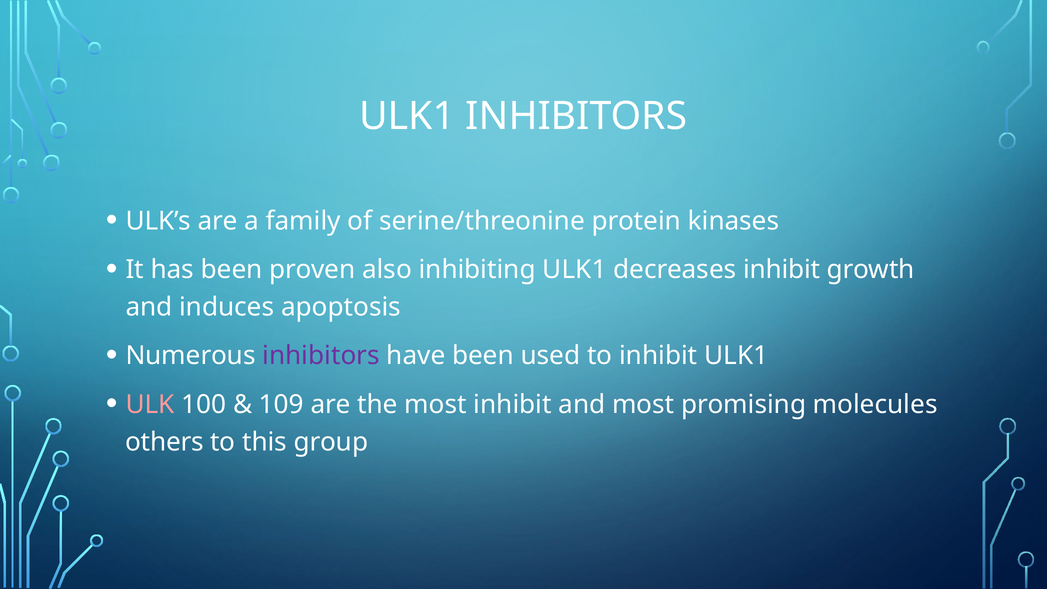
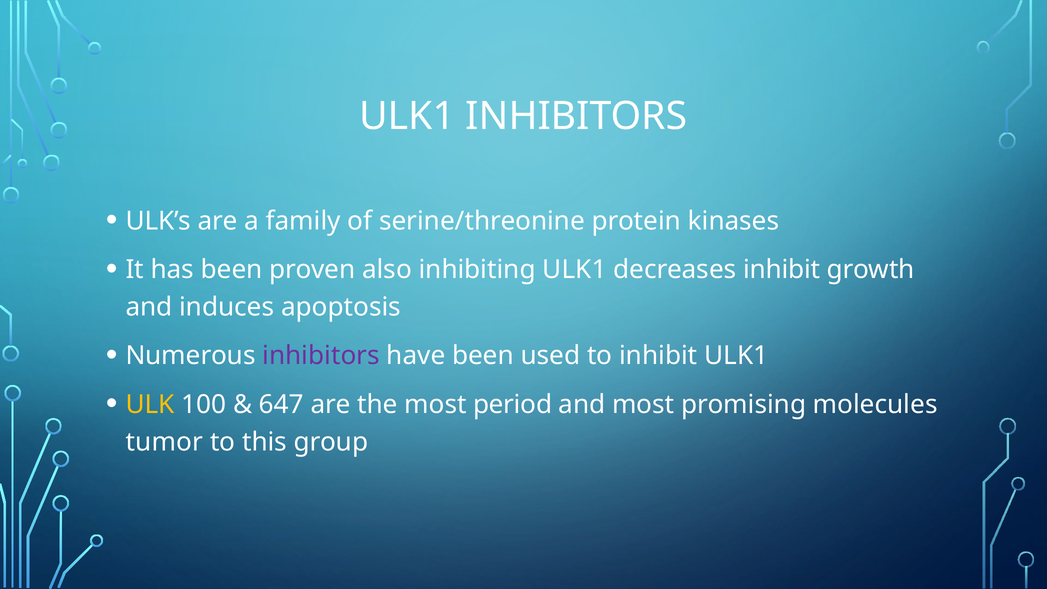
ULK colour: pink -> yellow (150, 404)
109: 109 -> 647 (281, 404)
most inhibit: inhibit -> period (513, 404)
others: others -> tumor (164, 442)
